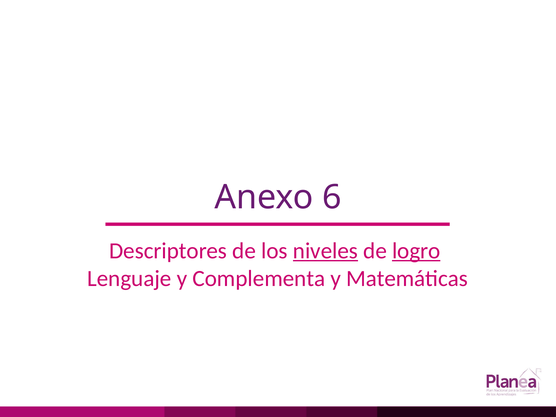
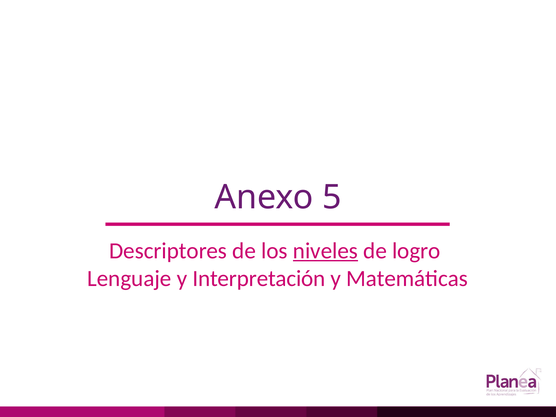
6: 6 -> 5 (332, 197)
logro underline: present -> none (416, 251)
Complementa: Complementa -> Interpretación (259, 279)
